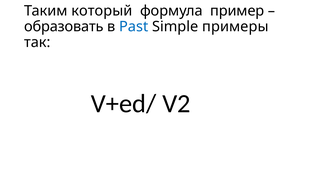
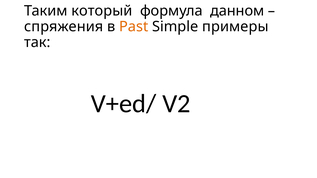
пример: пример -> данном (237, 11)
образовать: образовать -> спряжения (64, 27)
Past colour: blue -> orange (134, 27)
